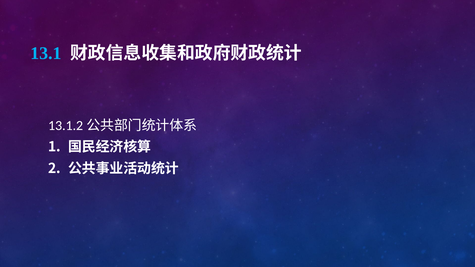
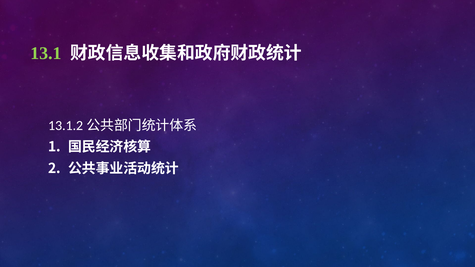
13.1 colour: light blue -> light green (46, 53)
